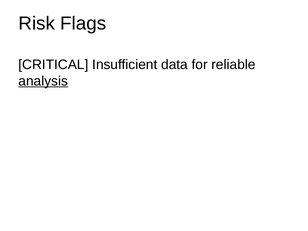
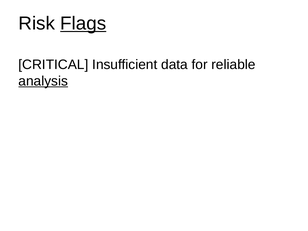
Flags underline: none -> present (83, 23)
